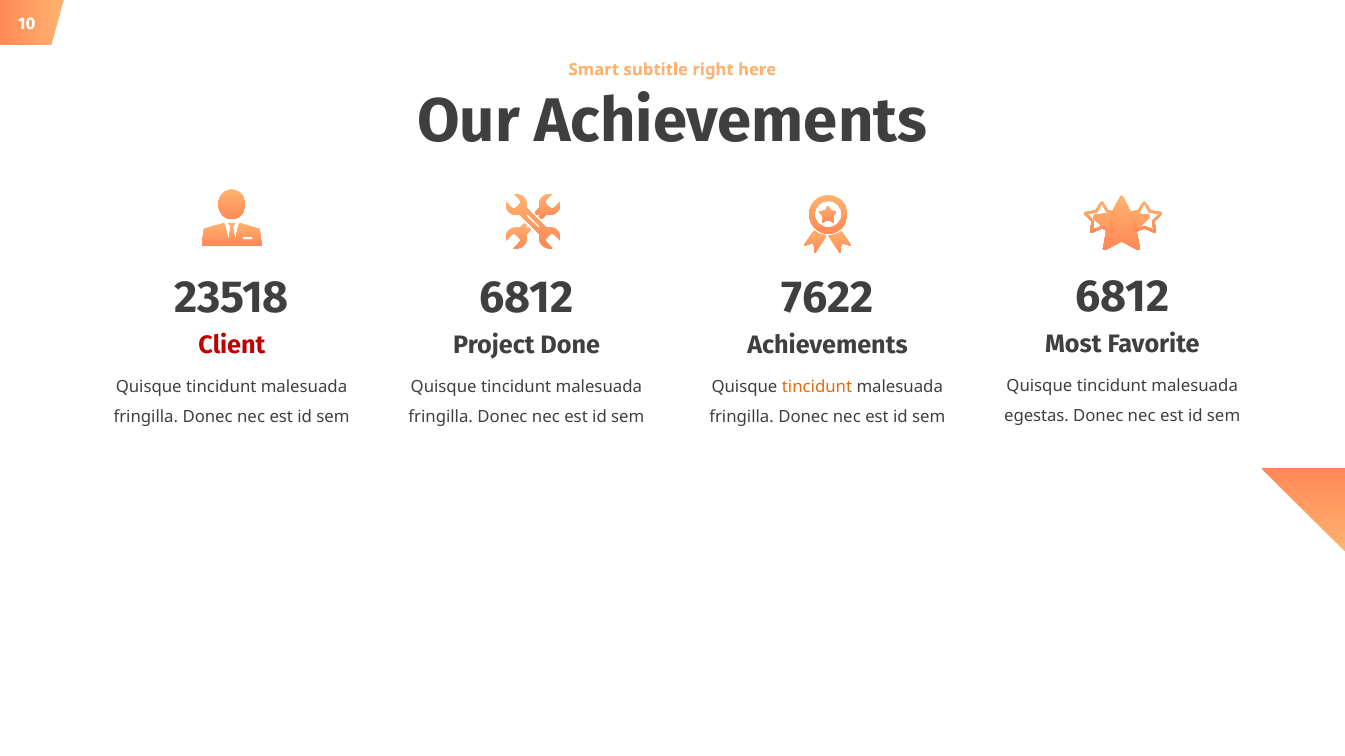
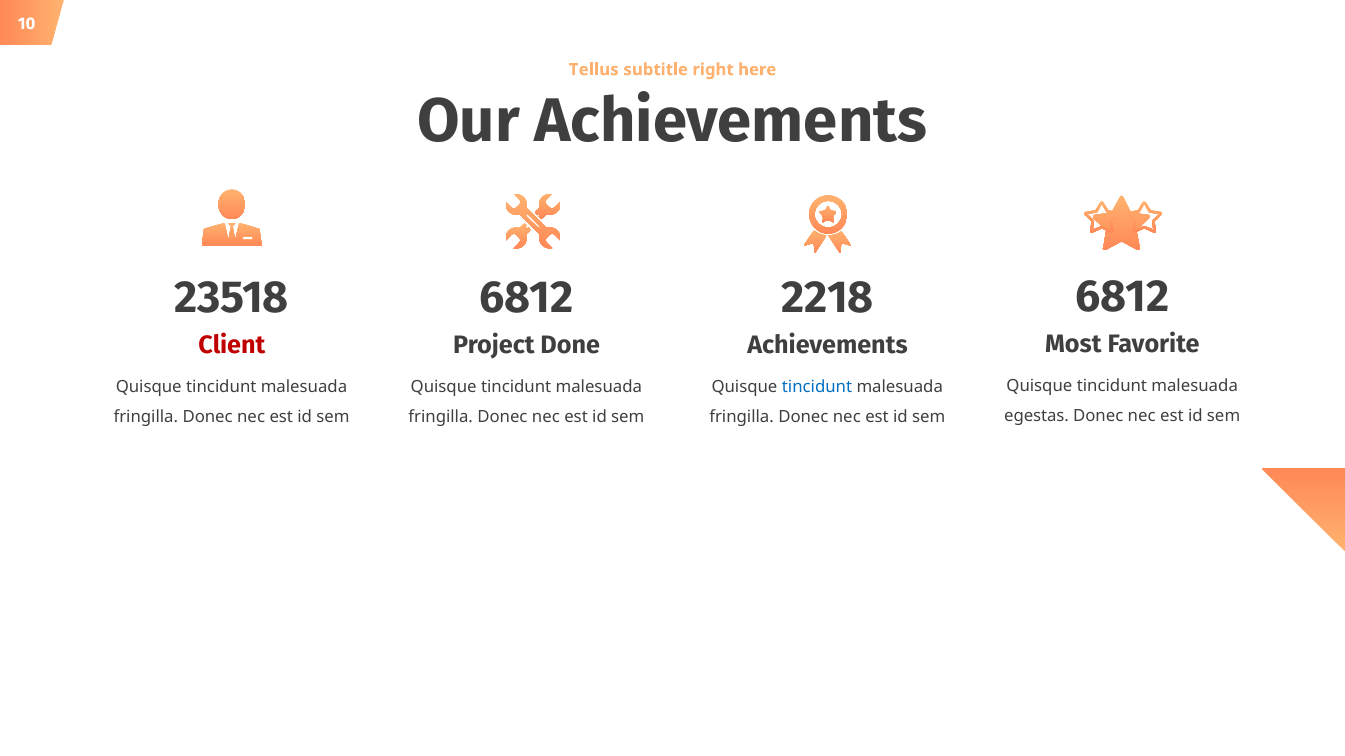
Smart: Smart -> Tellus (594, 70)
7622: 7622 -> 2218 (828, 298)
tincidunt colour: orange -> blue (817, 387)
